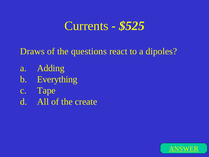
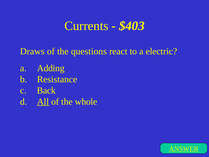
$525: $525 -> $403 (132, 26)
dipoles: dipoles -> electric (161, 51)
Everything: Everything -> Resistance (57, 79)
Tape: Tape -> Back (46, 90)
All underline: none -> present (43, 101)
create: create -> whole (86, 101)
